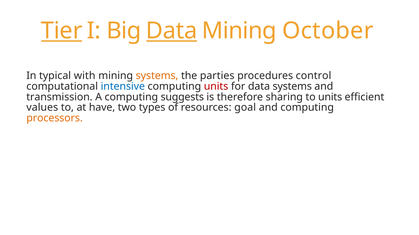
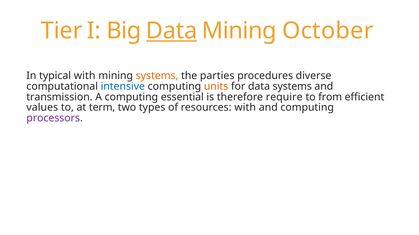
Tier underline: present -> none (62, 31)
control: control -> diverse (314, 76)
units colour: red -> orange (216, 86)
suggests: suggests -> essential (182, 97)
sharing: sharing -> require (284, 97)
to units: units -> from (330, 97)
have: have -> term (102, 108)
resources goal: goal -> with (245, 108)
processors colour: orange -> purple (55, 119)
